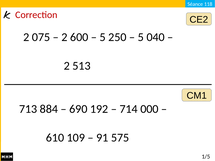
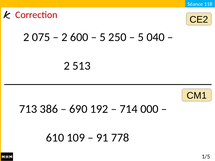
884: 884 -> 386 (49, 109)
575: 575 -> 778 (120, 138)
